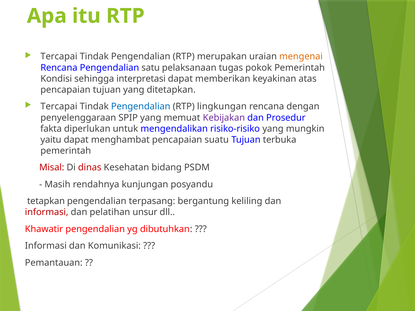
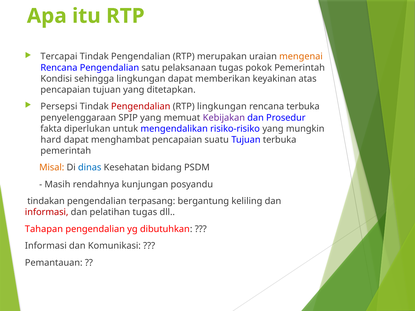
sehingga interpretasi: interpretasi -> lingkungan (141, 79)
Tercapai: Tercapai -> Persepsi (59, 107)
Pengendalian colour: blue -> red (141, 107)
rencana dengan: dengan -> terbuka (303, 107)
yaitu: yaitu -> hard (51, 140)
Misal colour: red -> orange (52, 168)
dinas colour: red -> blue (90, 168)
tetapkan: tetapkan -> tindakan (46, 201)
pelatihan unsur: unsur -> tugas (145, 212)
Khawatir: Khawatir -> Tahapan (44, 229)
